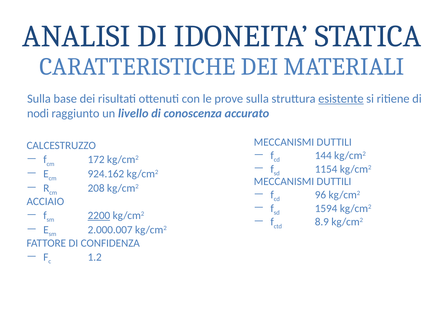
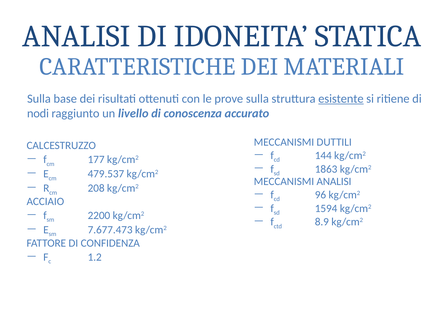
172: 172 -> 177 (96, 160)
1154: 1154 -> 1863 (326, 169)
924.162: 924.162 -> 479.537 (106, 174)
DUTTILI: DUTTILI -> ANALISI (334, 181)
2200 underline: present -> none (99, 216)
2.000.007: 2.000.007 -> 7.677.473 (110, 230)
